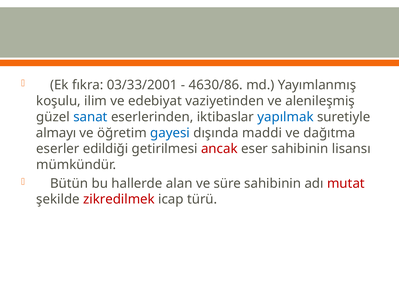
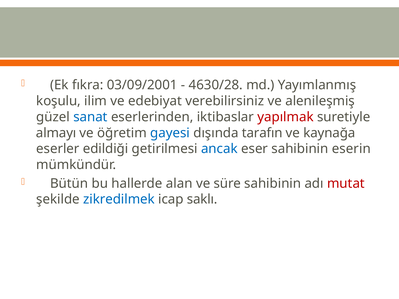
03/33/2001: 03/33/2001 -> 03/09/2001 (142, 85)
4630/86: 4630/86 -> 4630/28 (216, 85)
vaziyetinden: vaziyetinden -> verebilirsiniz (225, 101)
yapılmak colour: blue -> red (286, 117)
maddi: maddi -> tarafın (262, 133)
dağıtma: dağıtma -> kaynağa (329, 133)
ancak colour: red -> blue (219, 149)
lisansı: lisansı -> eserin (351, 149)
zikredilmek colour: red -> blue (119, 199)
türü: türü -> saklı (202, 199)
